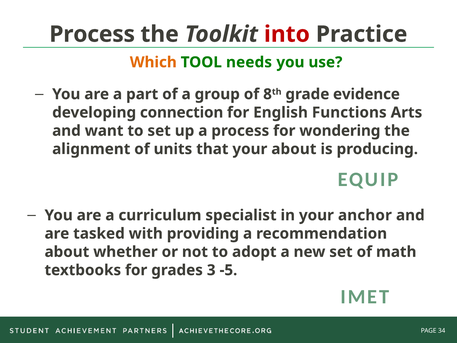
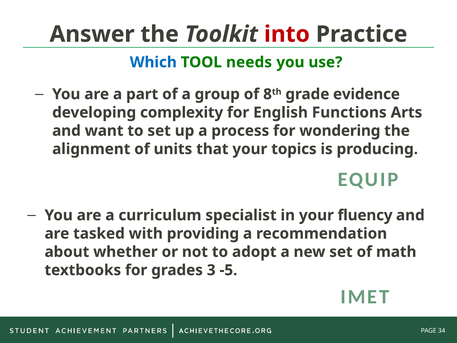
Process: Process -> Answer (92, 34)
Which colour: orange -> blue (153, 62)
connection: connection -> complexity (182, 112)
your about: about -> topics (294, 149)
anchor: anchor -> fluency (365, 215)
